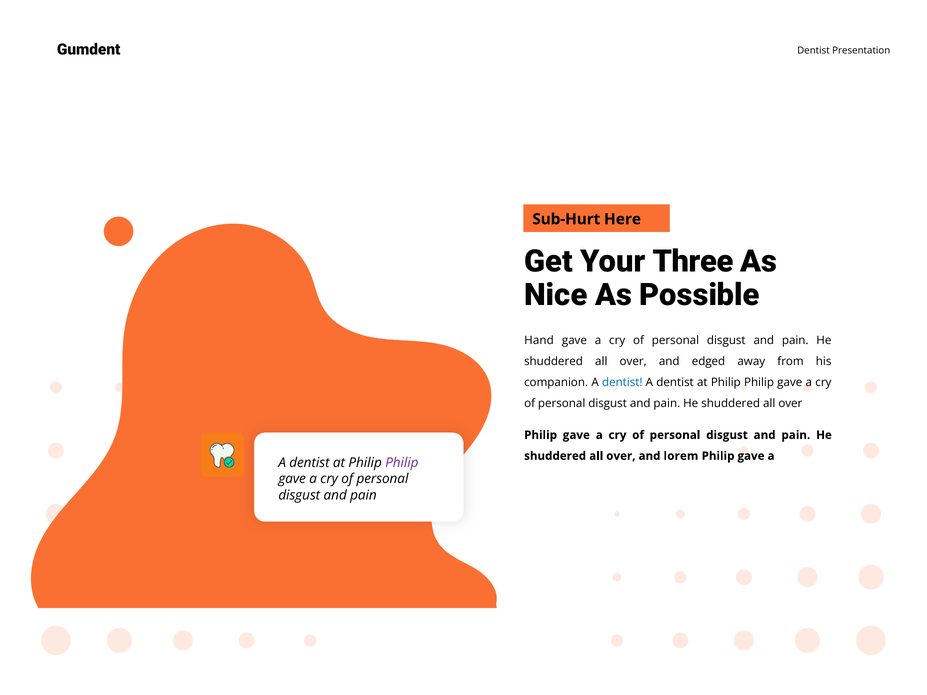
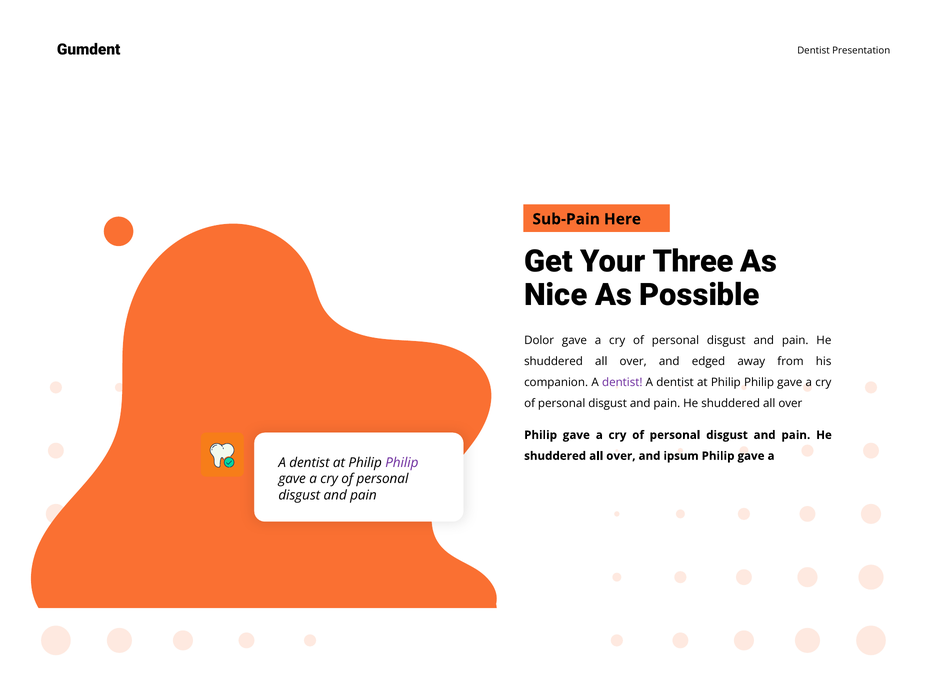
Sub-Hurt: Sub-Hurt -> Sub-Pain (566, 219)
Hand: Hand -> Dolor (539, 341)
dentist colour: blue -> purple (622, 383)
lorem: lorem -> ipsum (681, 456)
